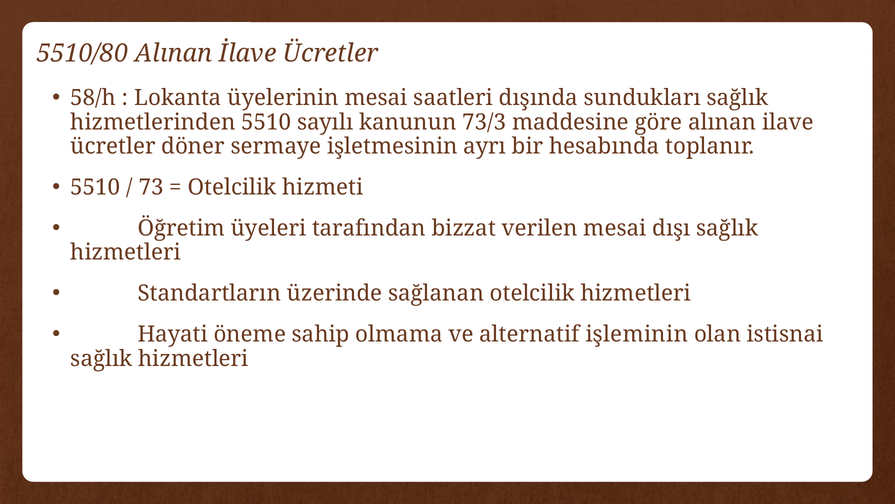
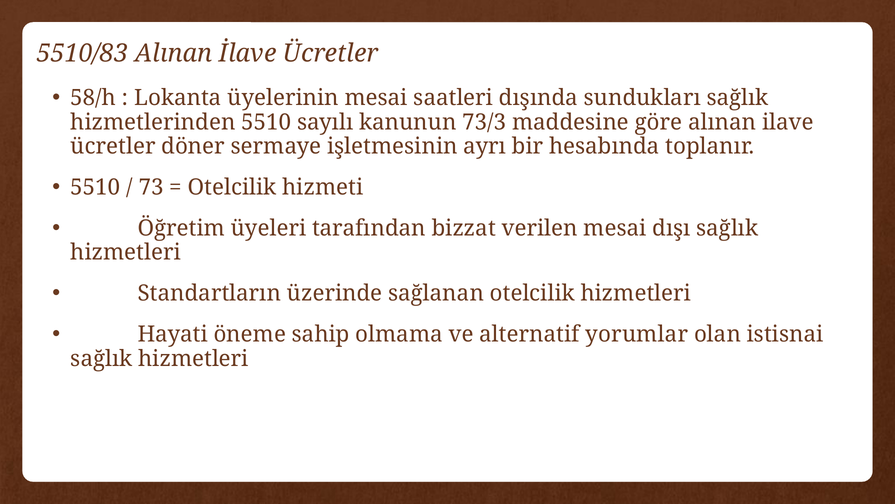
5510/80: 5510/80 -> 5510/83 (82, 53)
işleminin: işleminin -> yorumlar (637, 334)
